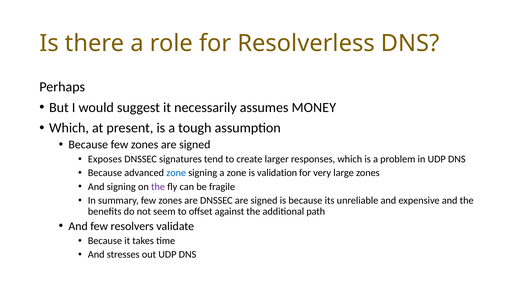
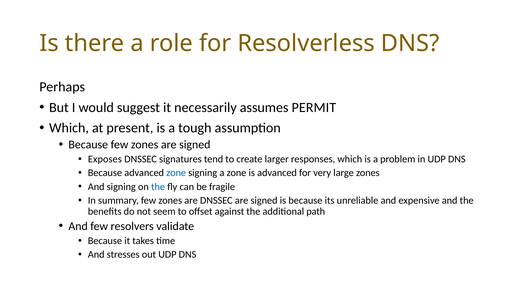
MONEY: MONEY -> PERMIT (314, 107)
is validation: validation -> advanced (277, 173)
the colour: purple -> blue (158, 187)
